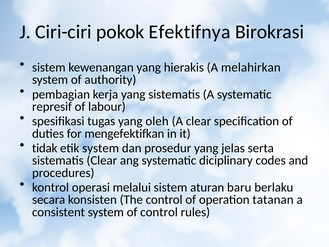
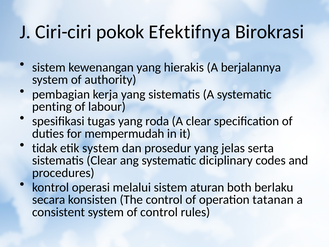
melahirkan: melahirkan -> berjalannya (251, 67)
represif: represif -> penting (52, 106)
oleh: oleh -> roda (157, 121)
mengefektifkan: mengefektifkan -> mempermudah (124, 133)
baru: baru -> both (239, 187)
